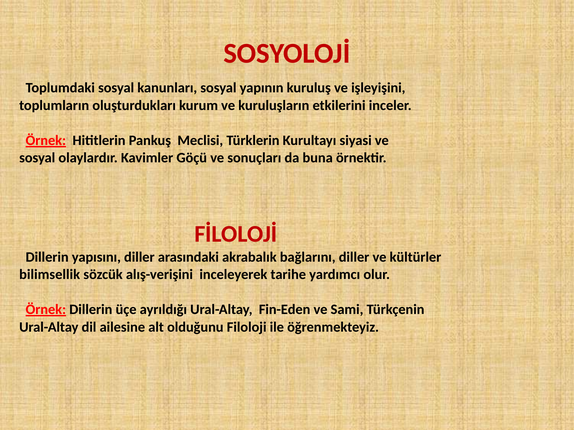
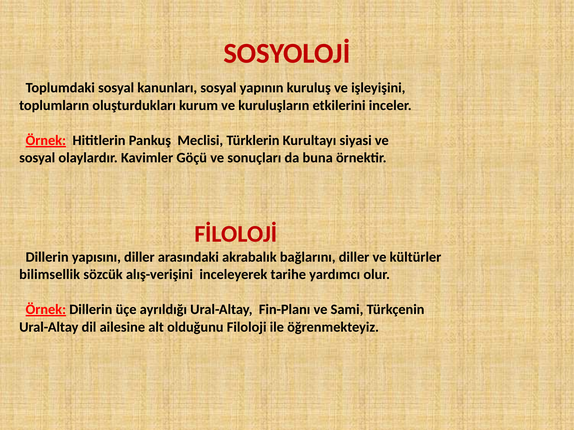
Fin-Eden: Fin-Eden -> Fin-Planı (285, 310)
